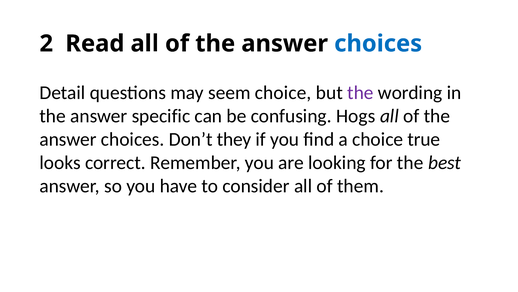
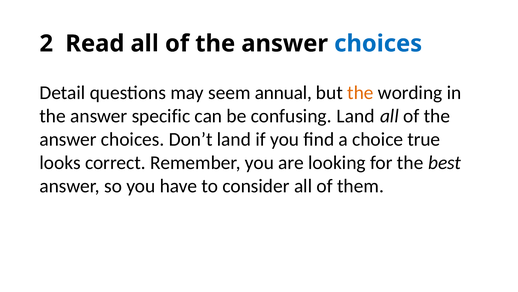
seem choice: choice -> annual (283, 93)
the colour: purple -> orange (360, 93)
confusing Hogs: Hogs -> Land (356, 116)
Don’t they: they -> land (234, 139)
